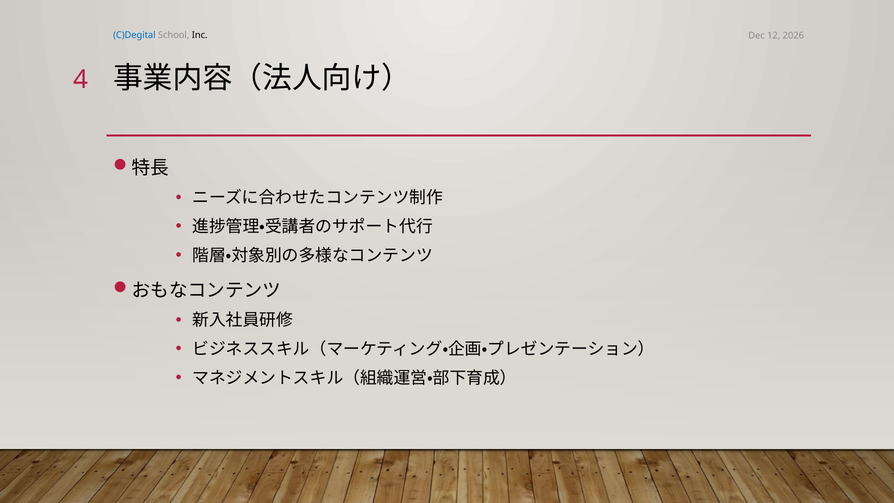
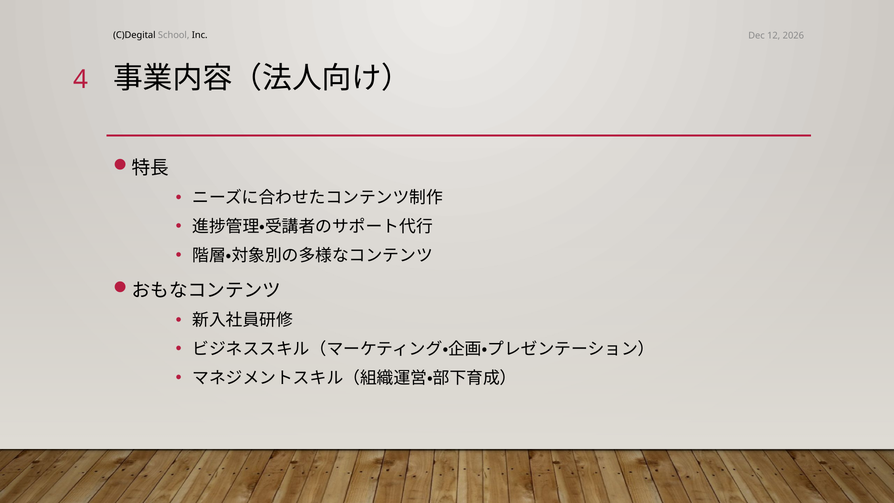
C)Degital colour: blue -> black (134, 35)
